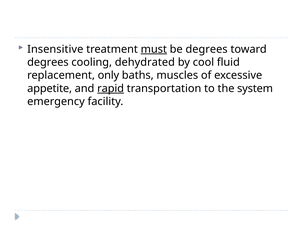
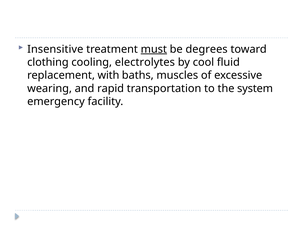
degrees: degrees -> clothing (48, 62)
dehydrated: dehydrated -> electrolytes (145, 62)
only: only -> with (108, 75)
appetite: appetite -> wearing (50, 89)
rapid underline: present -> none (111, 89)
